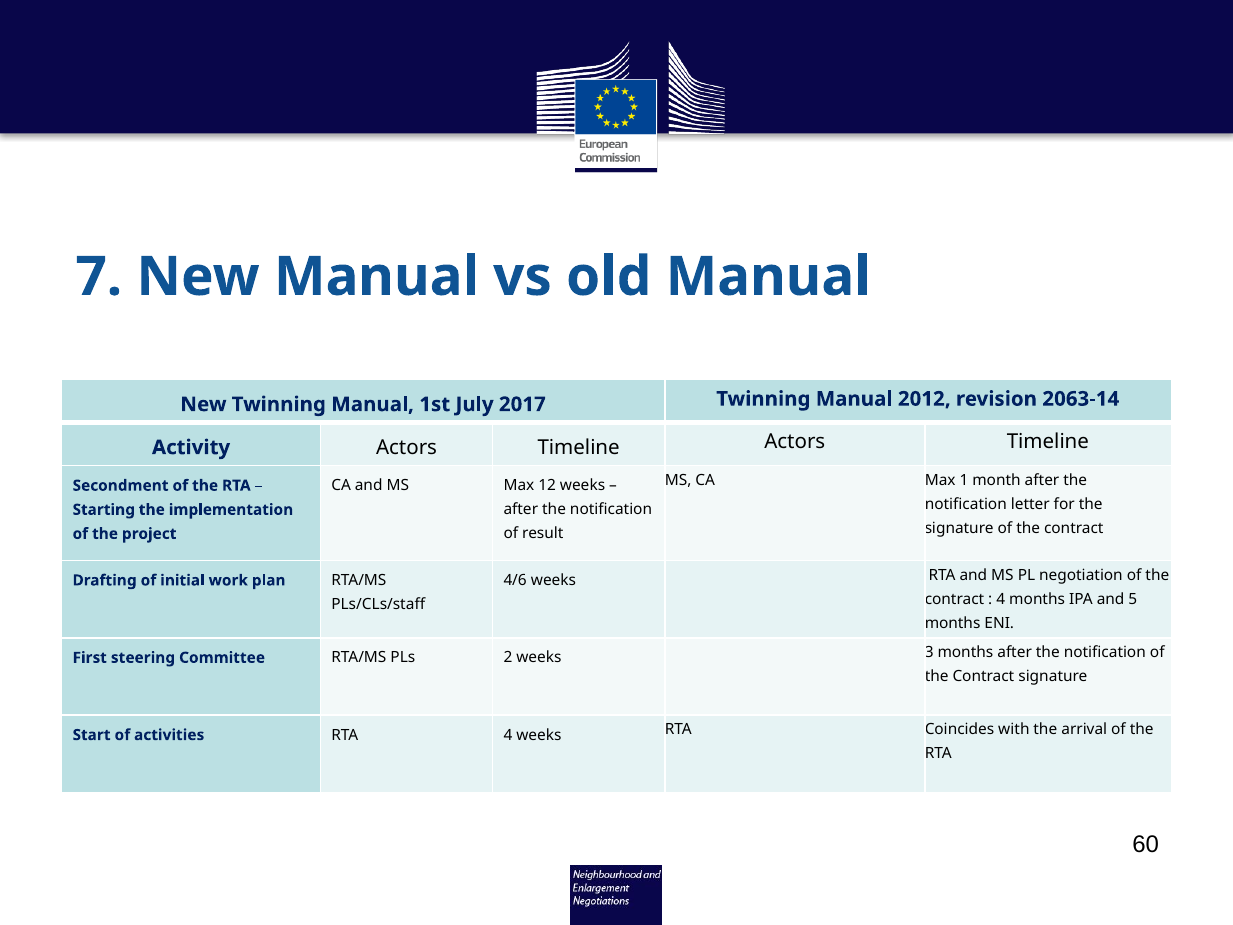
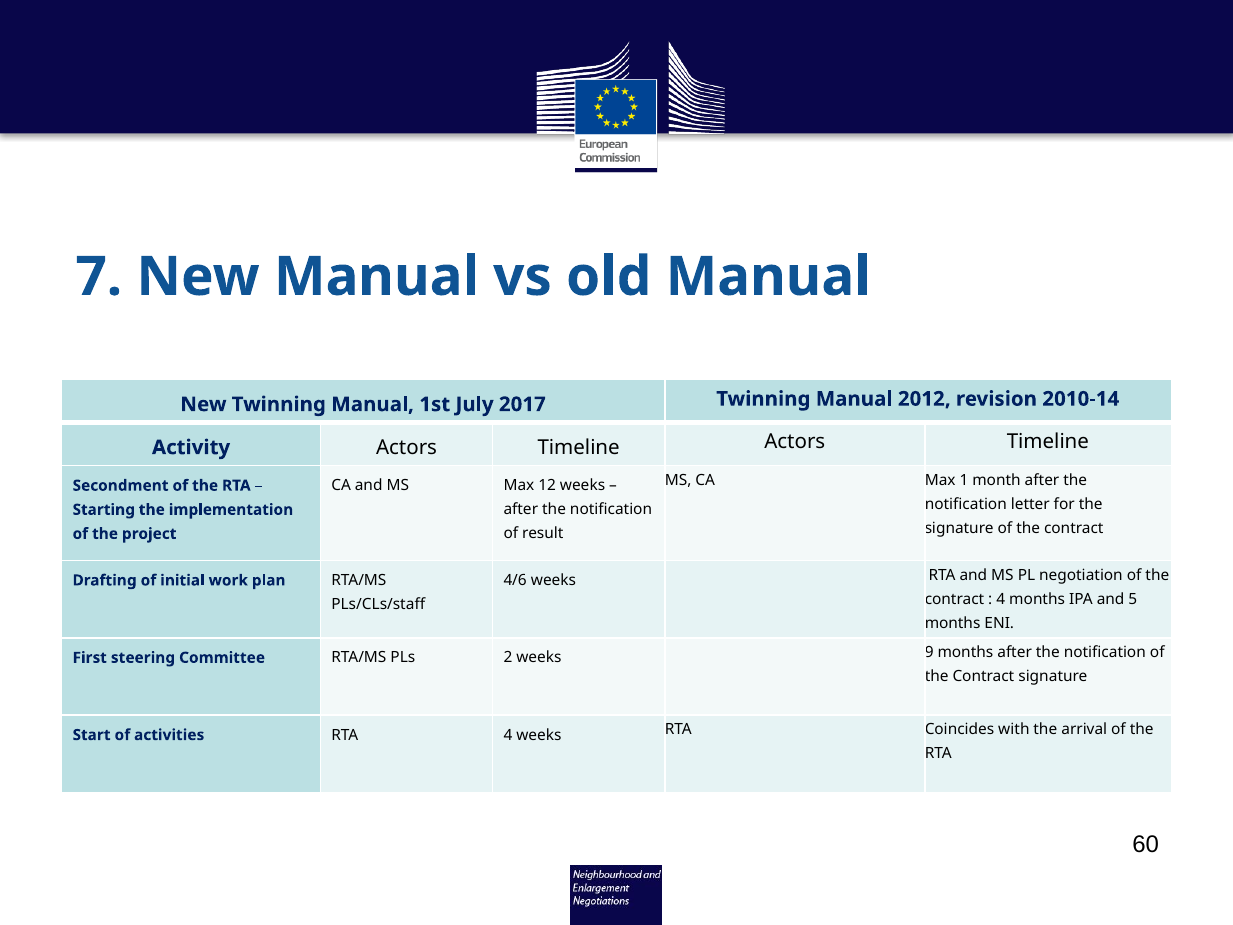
2063-14: 2063-14 -> 2010-14 (1081, 399)
3: 3 -> 9 (929, 652)
